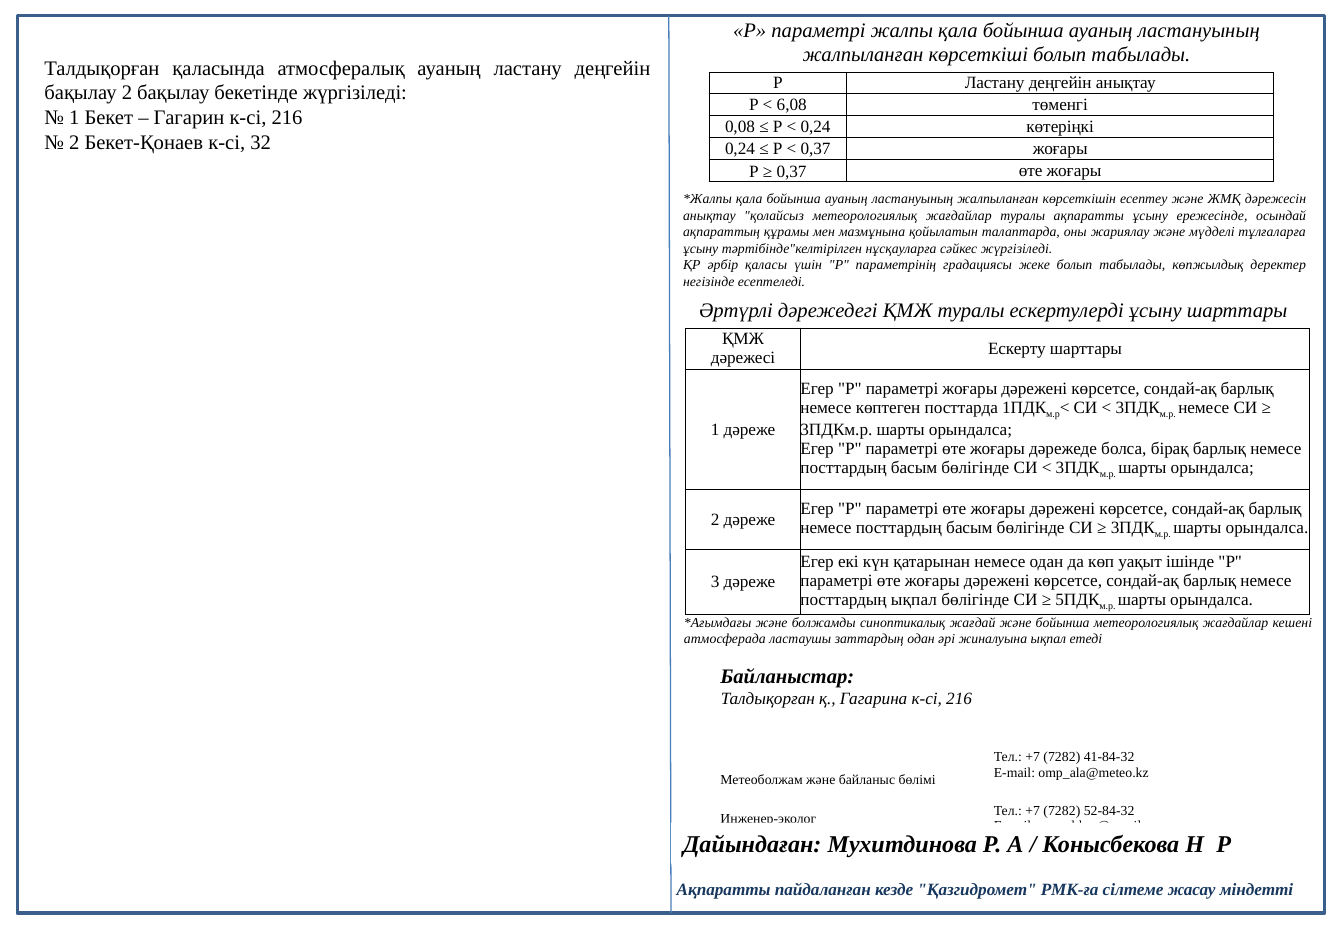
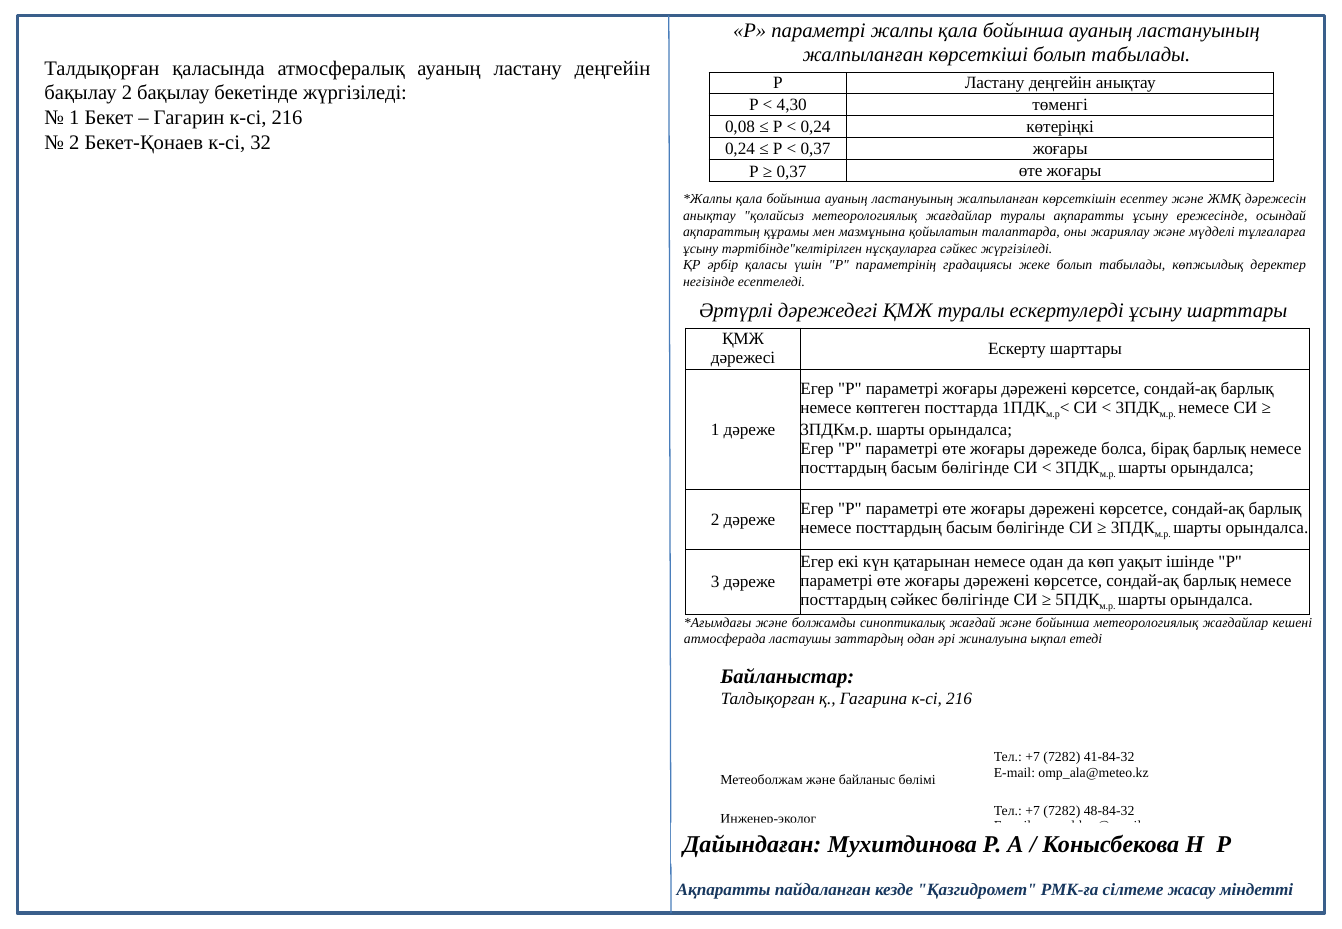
6,08: 6,08 -> 4,30 (792, 105)
посттардың ықпал: ықпал -> сәйкес (914, 600)
52-84-32: 52-84-32 -> 48-84-32 (1109, 811)
